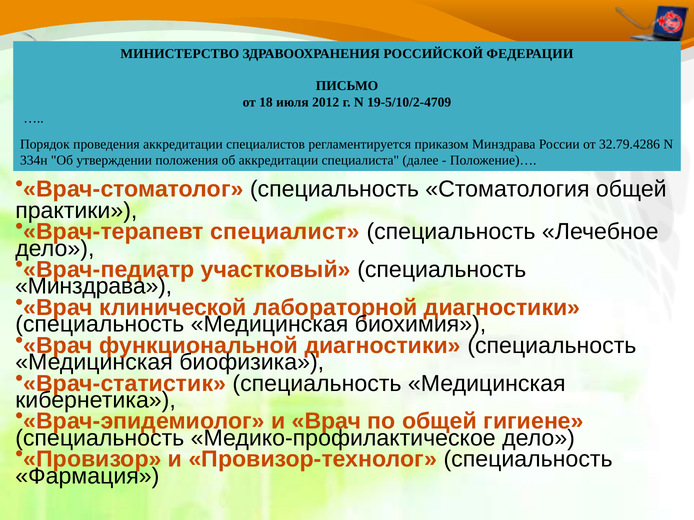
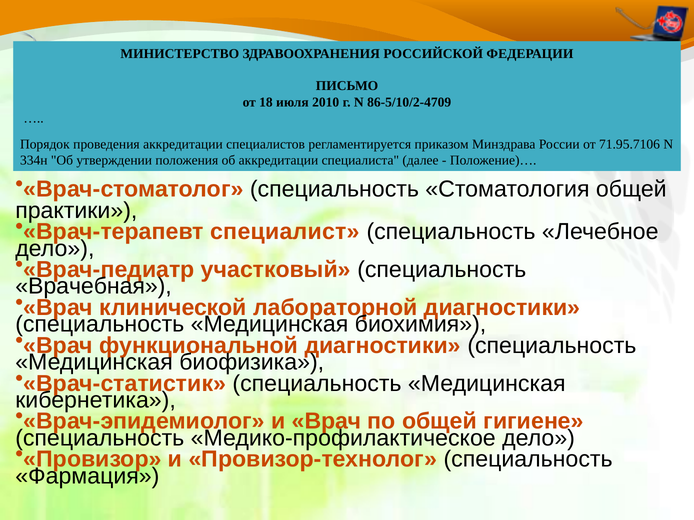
2012: 2012 -> 2010 (326, 102)
19-5/10/2-4709: 19-5/10/2-4709 -> 86-5/10/2-4709 (409, 102)
32.79.4286: 32.79.4286 -> 71.95.7106 (630, 144)
Минздрава: Минздрава -> Врачебная (94, 287)
